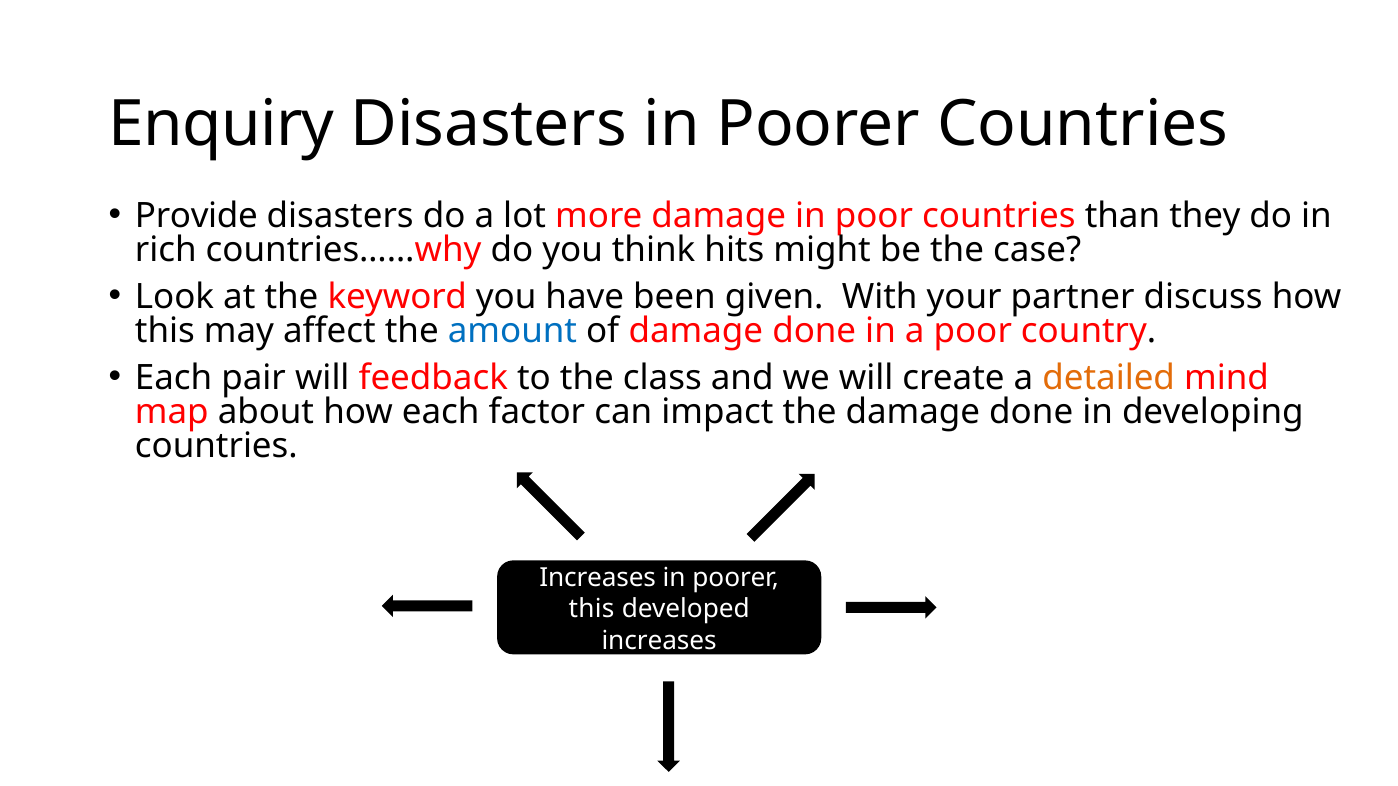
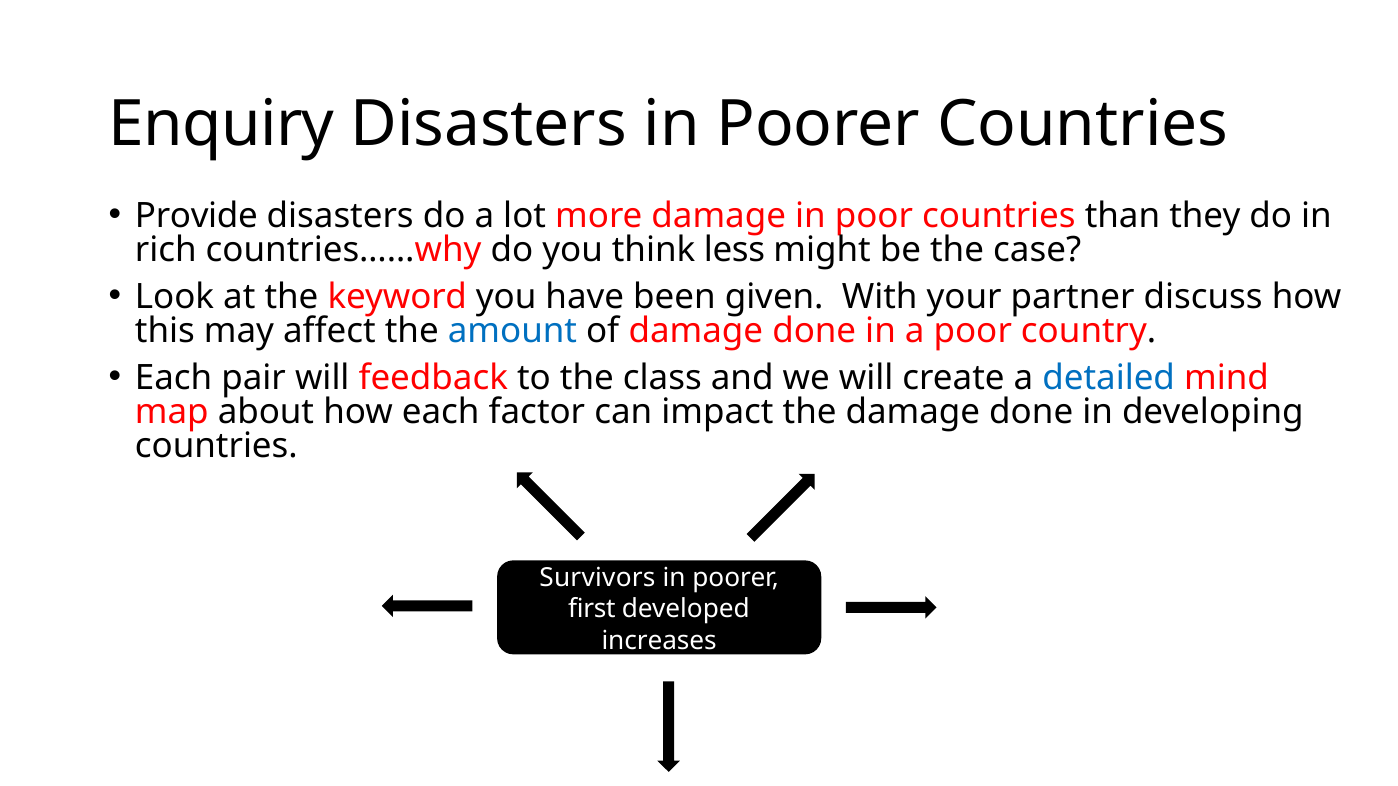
hits: hits -> less (735, 250)
detailed colour: orange -> blue (1109, 378)
Increases: Increases -> Survivors (597, 578)
this: this -> first (592, 609)
